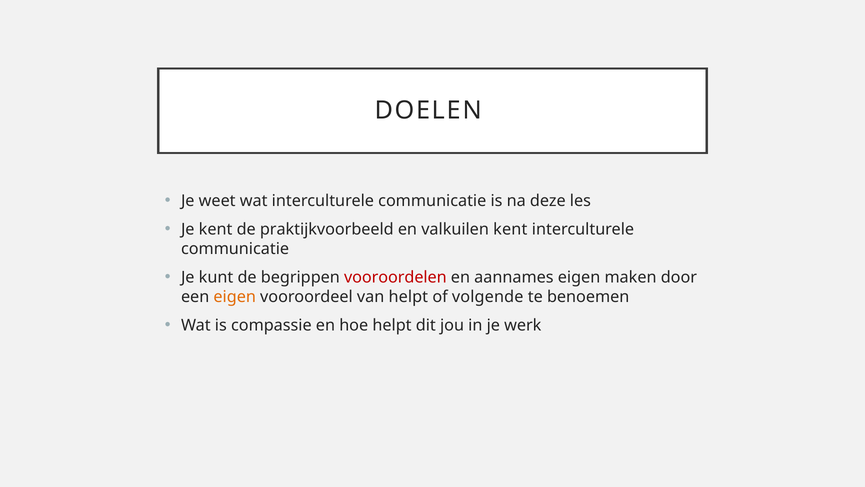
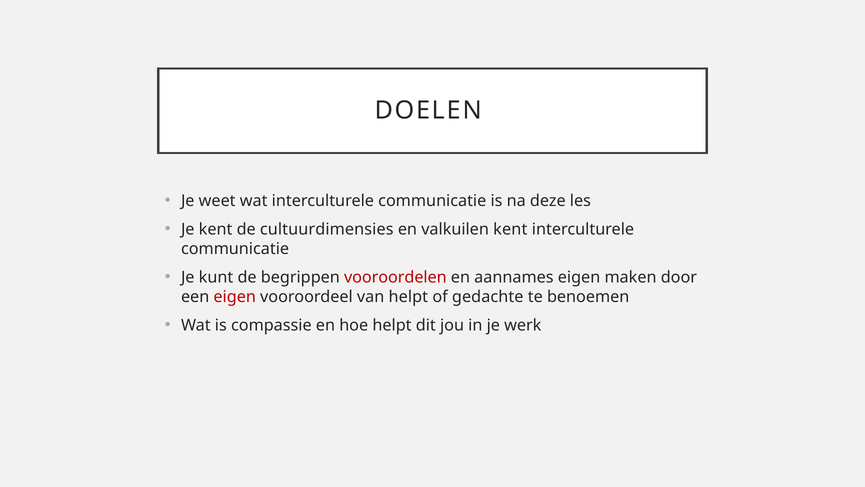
praktijkvoorbeeld: praktijkvoorbeeld -> cultuurdimensies (327, 229)
eigen colour: orange -> red (235, 297)
volgende: volgende -> gedachte (488, 297)
